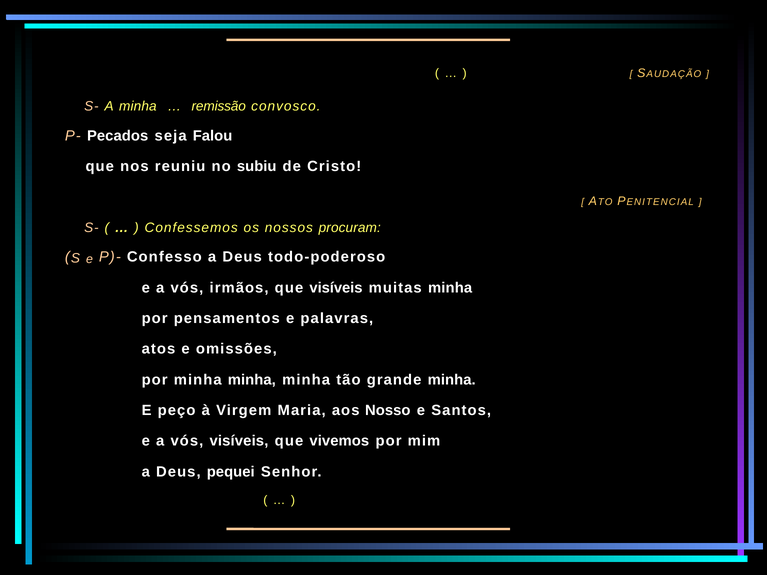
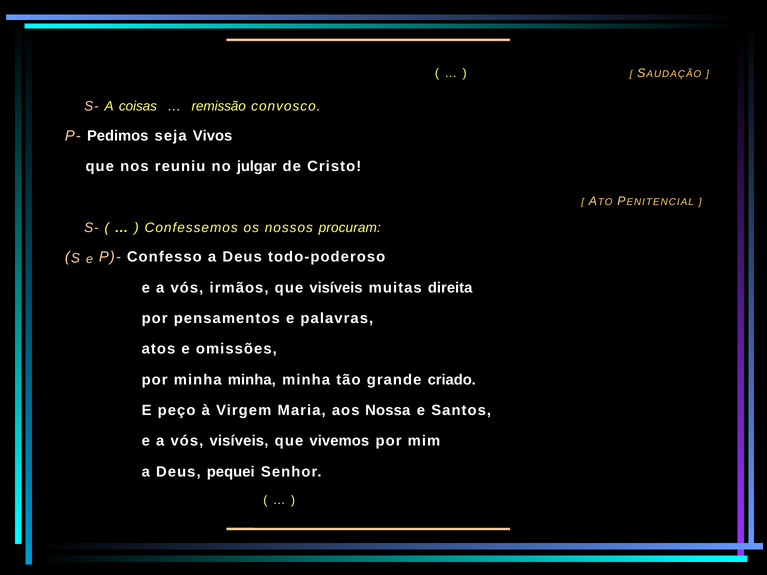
A minha: minha -> coisas (138, 107)
Pecados: Pecados -> Pedimos (118, 136)
Falou: Falou -> Vivos (213, 136)
subiu: subiu -> julgar (257, 166)
muitas minha: minha -> direita (450, 288)
grande minha: minha -> criado (452, 380)
Nosso: Nosso -> Nossa (388, 411)
